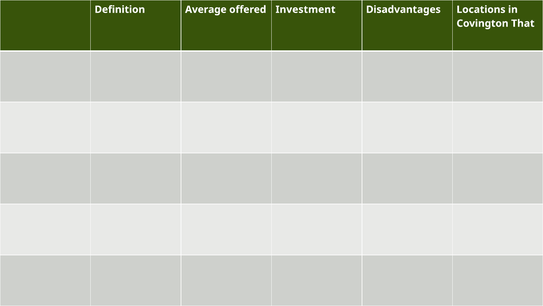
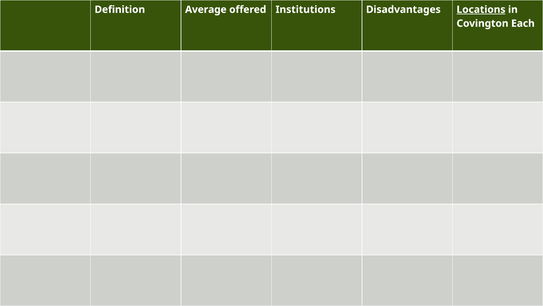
Investment: Investment -> Institutions (306, 10)
Locations underline: none -> present (481, 10)
That: That -> Each (523, 23)
